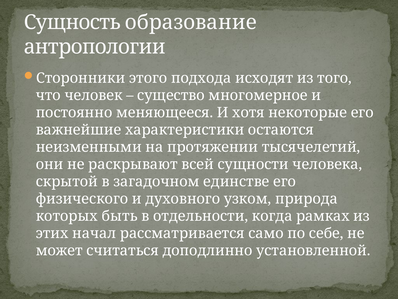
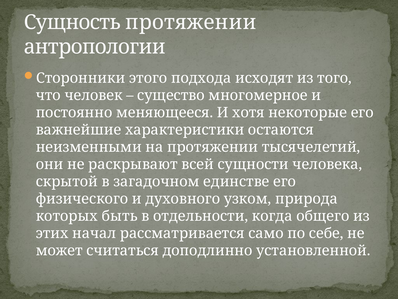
Сущность образование: образование -> протяжении (191, 22)
рамках: рамках -> общего (323, 216)
